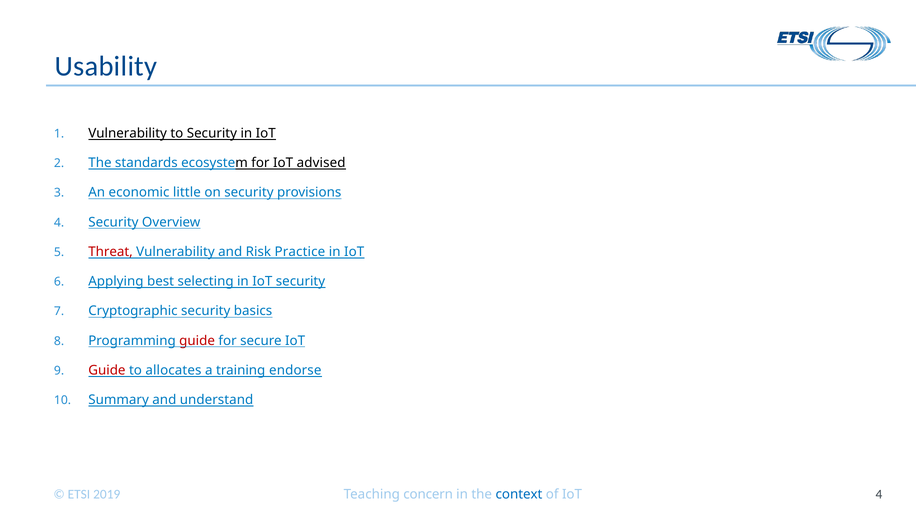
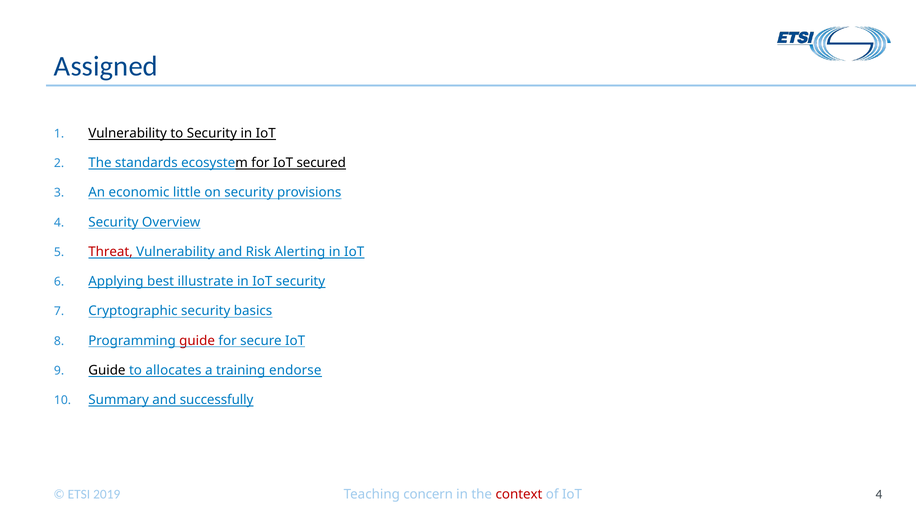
Usability: Usability -> Assigned (106, 66)
advised: advised -> secured (321, 163)
Practice: Practice -> Alerting (300, 252)
selecting: selecting -> illustrate (206, 282)
Guide colour: red -> black (107, 370)
understand: understand -> successfully (217, 400)
context colour: blue -> red (519, 495)
